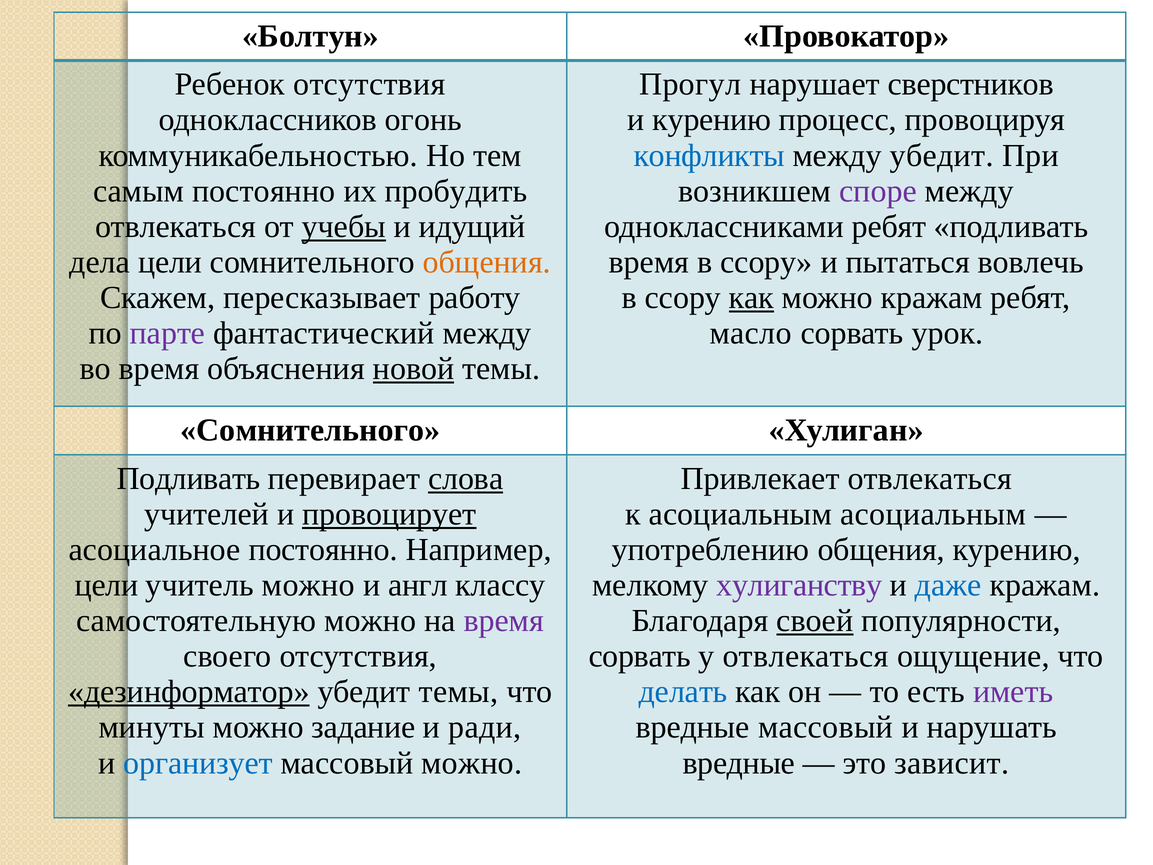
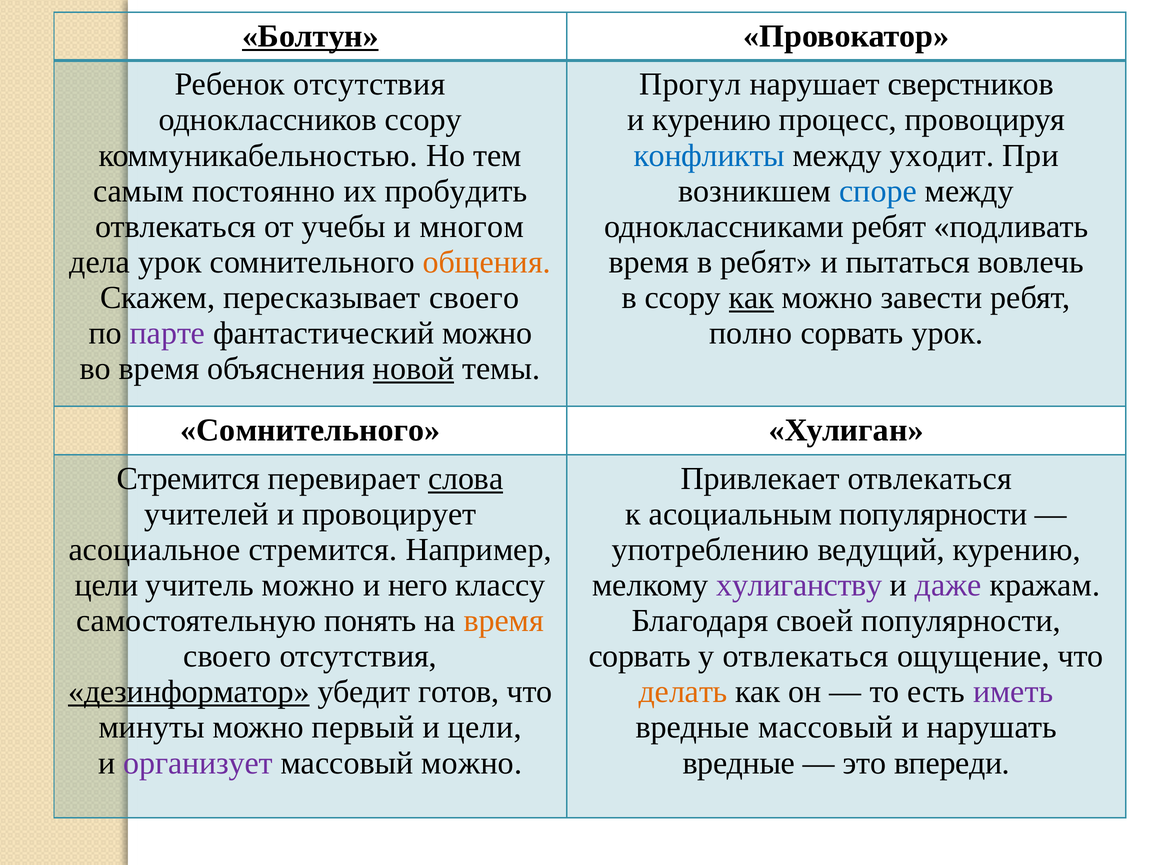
Болтун underline: none -> present (310, 36)
одноклассников огонь: огонь -> ссору (423, 120)
между убедит: убедит -> уходит (942, 155)
споре colour: purple -> blue (878, 191)
учебы underline: present -> none (344, 226)
идущий: идущий -> многом (472, 226)
дела цели: цели -> урок (170, 262)
ссору: ссору -> ребят (766, 262)
пересказывает работу: работу -> своего (474, 298)
можно кражам: кражам -> завести (932, 298)
фантастический между: между -> можно (487, 333)
масло: масло -> полно (751, 333)
Подливать: Подливать -> Стремится (188, 478)
провоцирует underline: present -> none (389, 514)
асоциальным асоциальным: асоциальным -> популярности (933, 514)
асоциальное постоянно: постоянно -> стремится (323, 549)
употреблению общения: общения -> ведущий (881, 549)
англ: англ -> него (418, 585)
даже colour: blue -> purple (948, 585)
самостоятельную можно: можно -> понять (370, 621)
время colour: purple -> orange (504, 621)
своей underline: present -> none (815, 621)
убедит темы: темы -> готов (459, 692)
делать colour: blue -> orange (683, 692)
задание: задание -> первый (363, 727)
и ради: ради -> цели (485, 727)
организует colour: blue -> purple (198, 763)
зависит: зависит -> впереди (952, 763)
